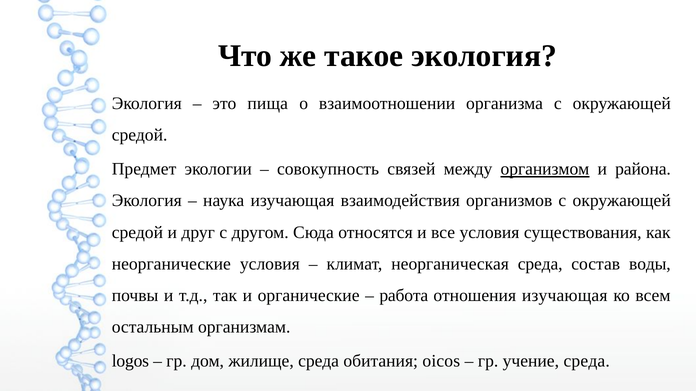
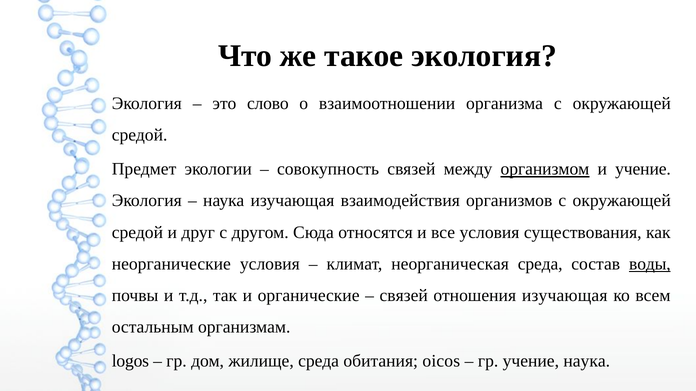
пища: пища -> слово (268, 104)
и района: района -> учение (643, 169)
воды underline: none -> present (650, 264)
работа: работа -> связей (404, 296)
учение среда: среда -> наука (587, 361)
